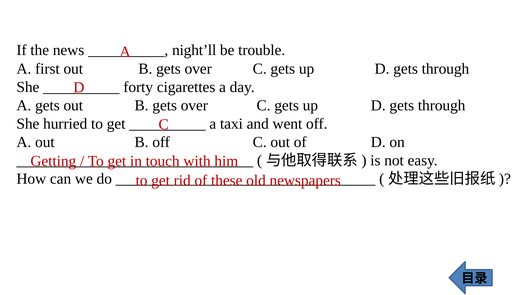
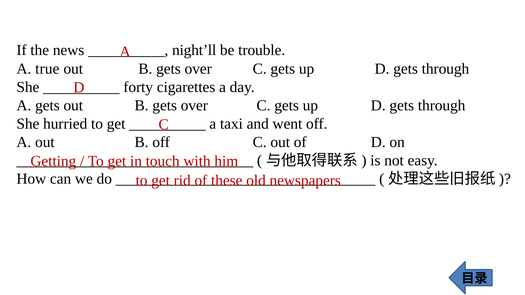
first: first -> true (47, 69)
